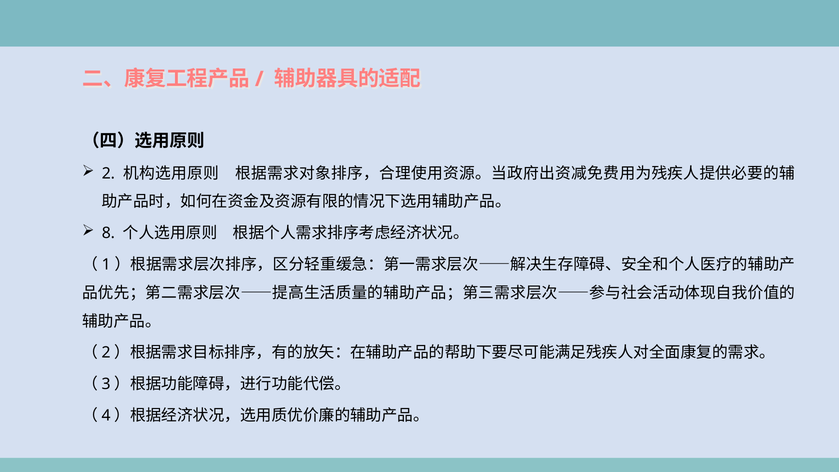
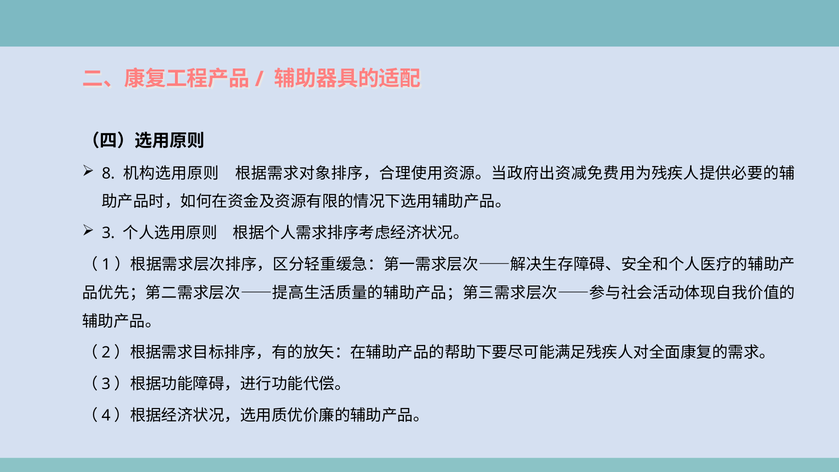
2: 2 -> 8 (108, 173)
8: 8 -> 3 (108, 233)
